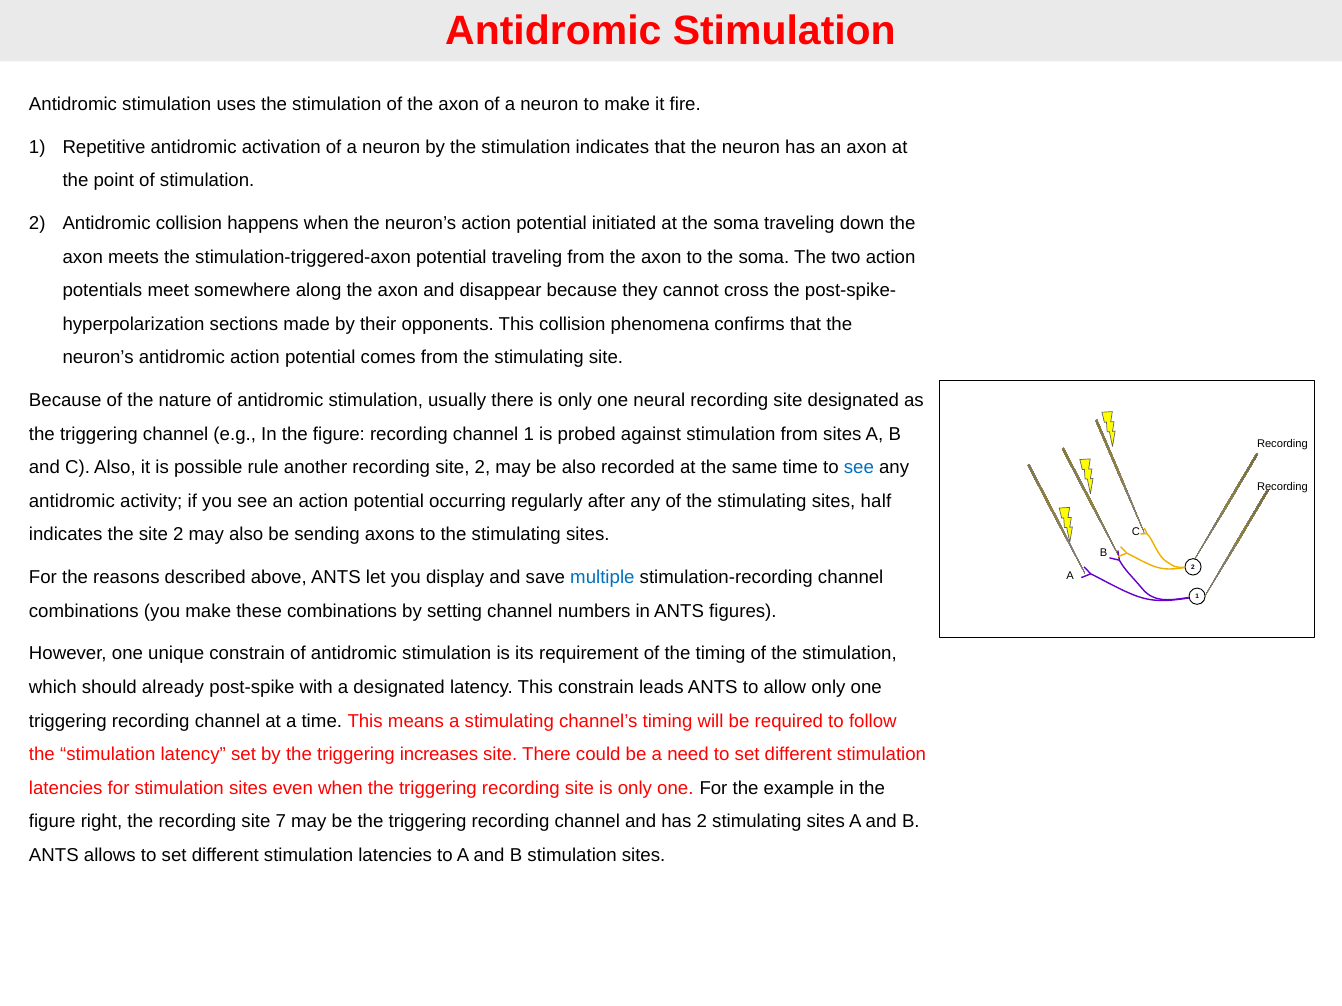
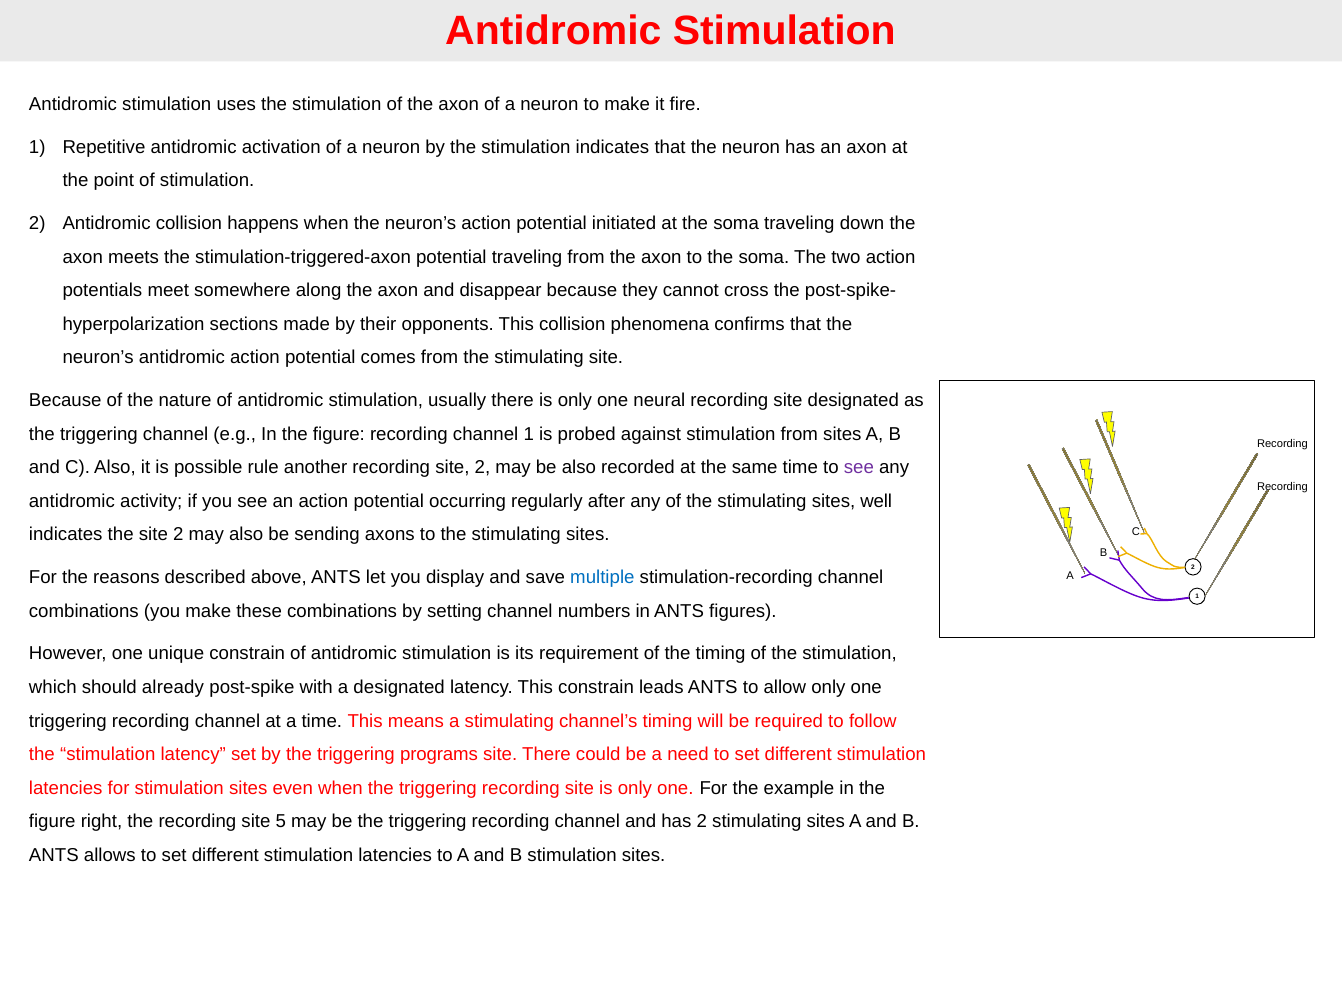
see colour: blue -> purple (859, 468)
half: half -> well (876, 501)
increases: increases -> programs (439, 755)
7: 7 -> 5 (281, 822)
